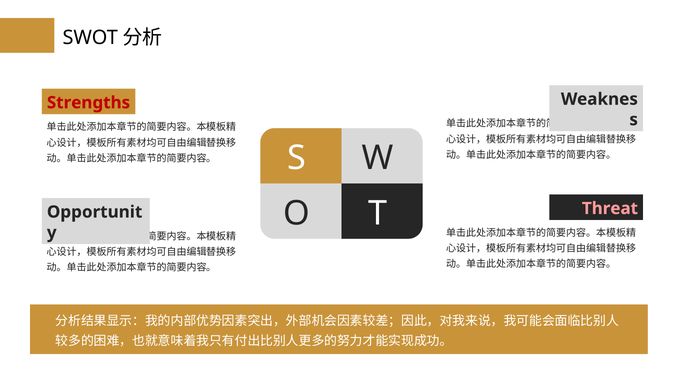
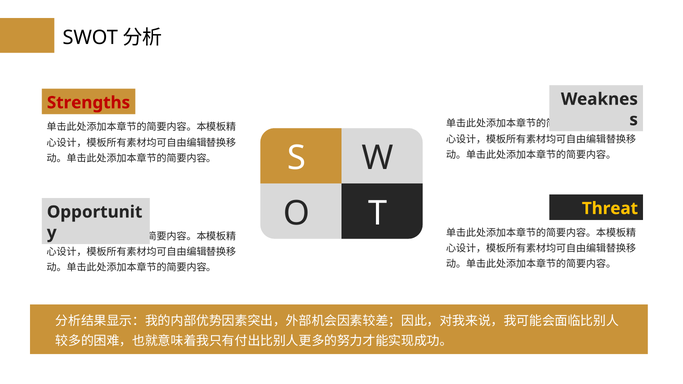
Threat colour: pink -> yellow (610, 209)
